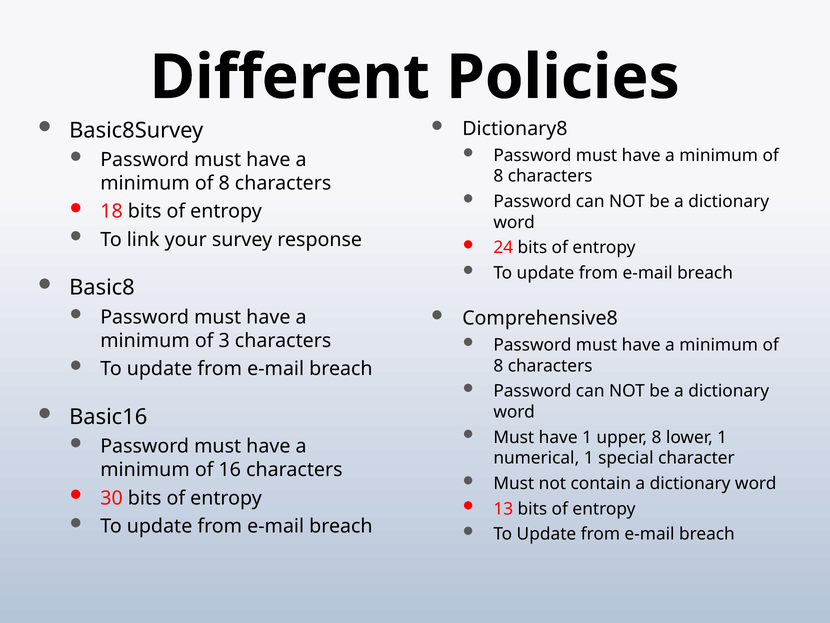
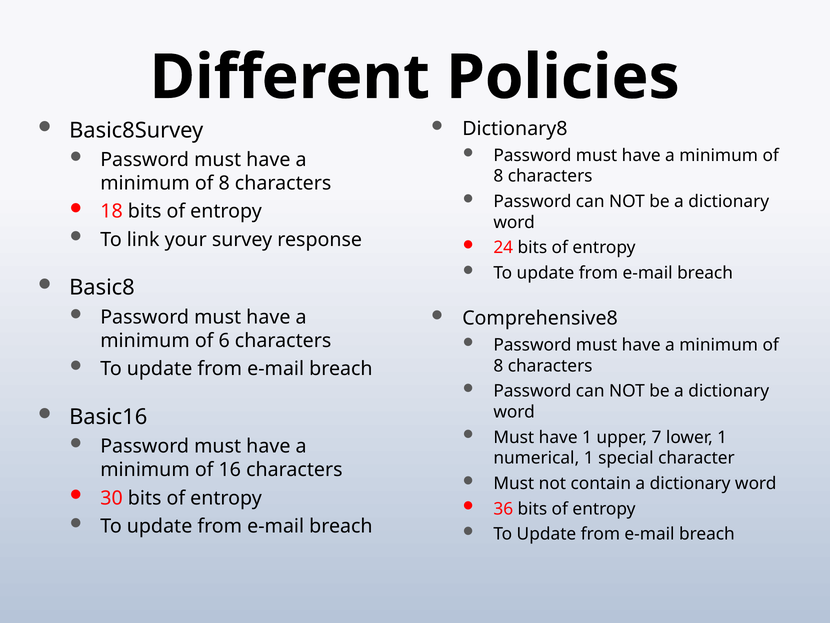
3: 3 -> 6 (224, 340)
upper 8: 8 -> 7 (657, 437)
13: 13 -> 36 (503, 508)
